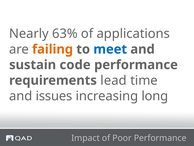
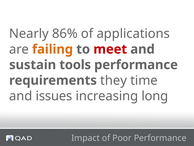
63%: 63% -> 86% (65, 34)
meet colour: blue -> red (110, 49)
code: code -> tools (75, 65)
lead: lead -> they (114, 80)
